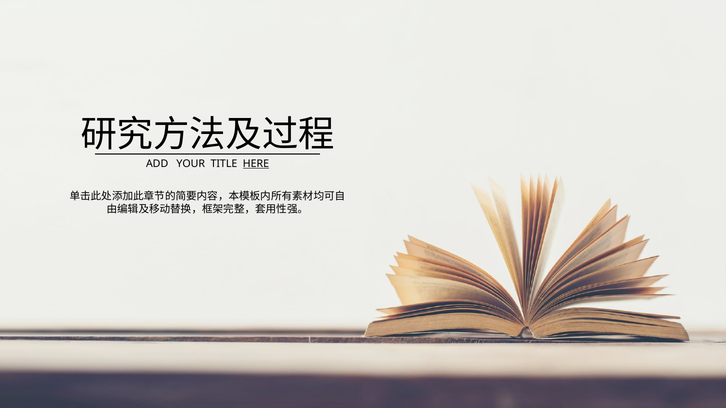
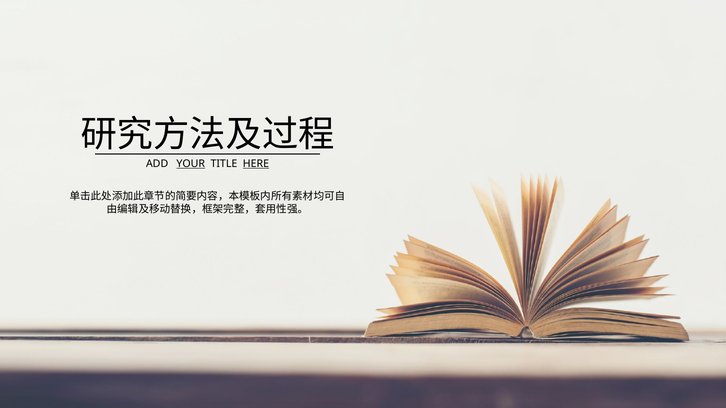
YOUR underline: none -> present (191, 164)
